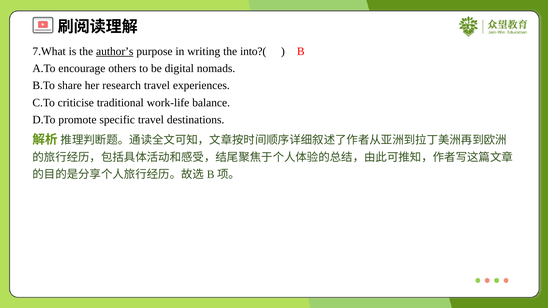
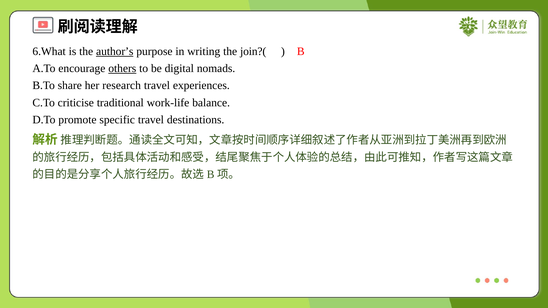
7.What: 7.What -> 6.What (49, 51)
into?(: into?( -> join?( (253, 51)
others underline: none -> present (122, 68)
